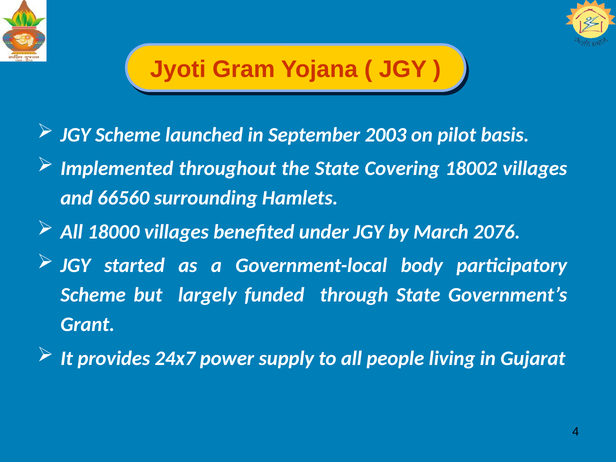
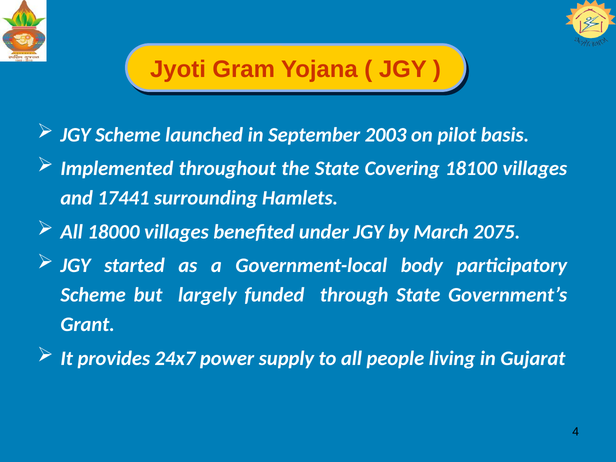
18002: 18002 -> 18100 (471, 169)
66560: 66560 -> 17441 (123, 198)
2076: 2076 -> 2075 (497, 232)
